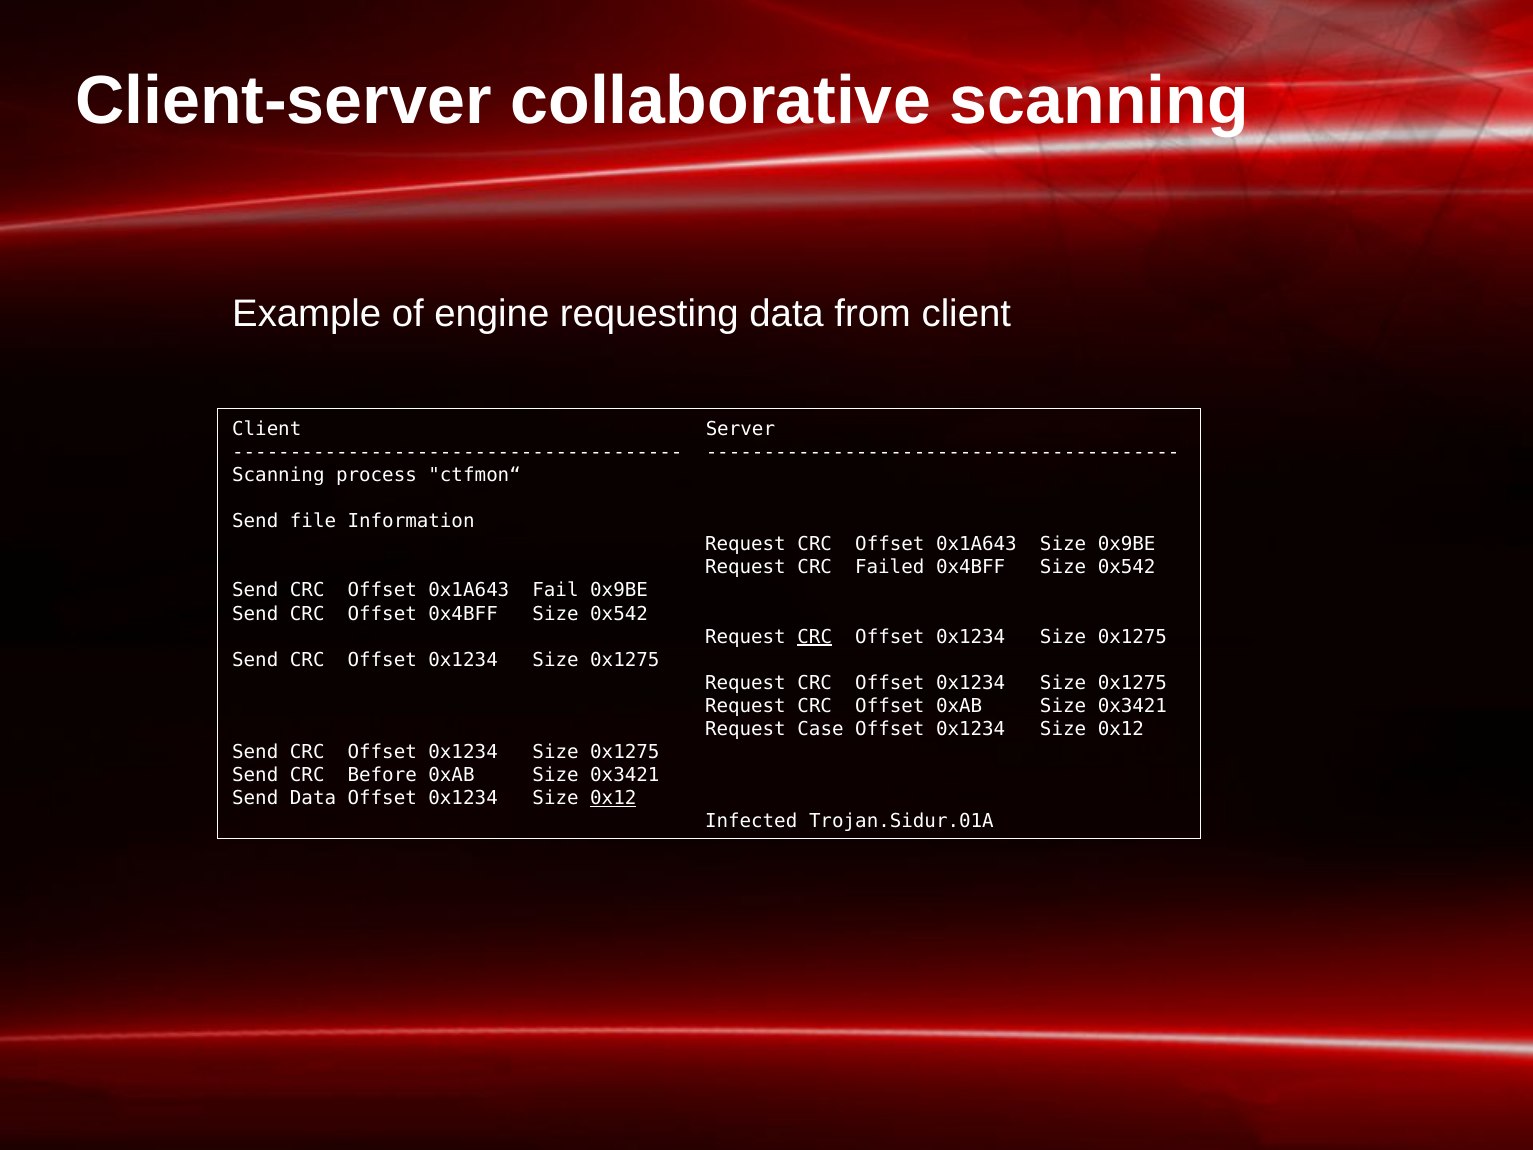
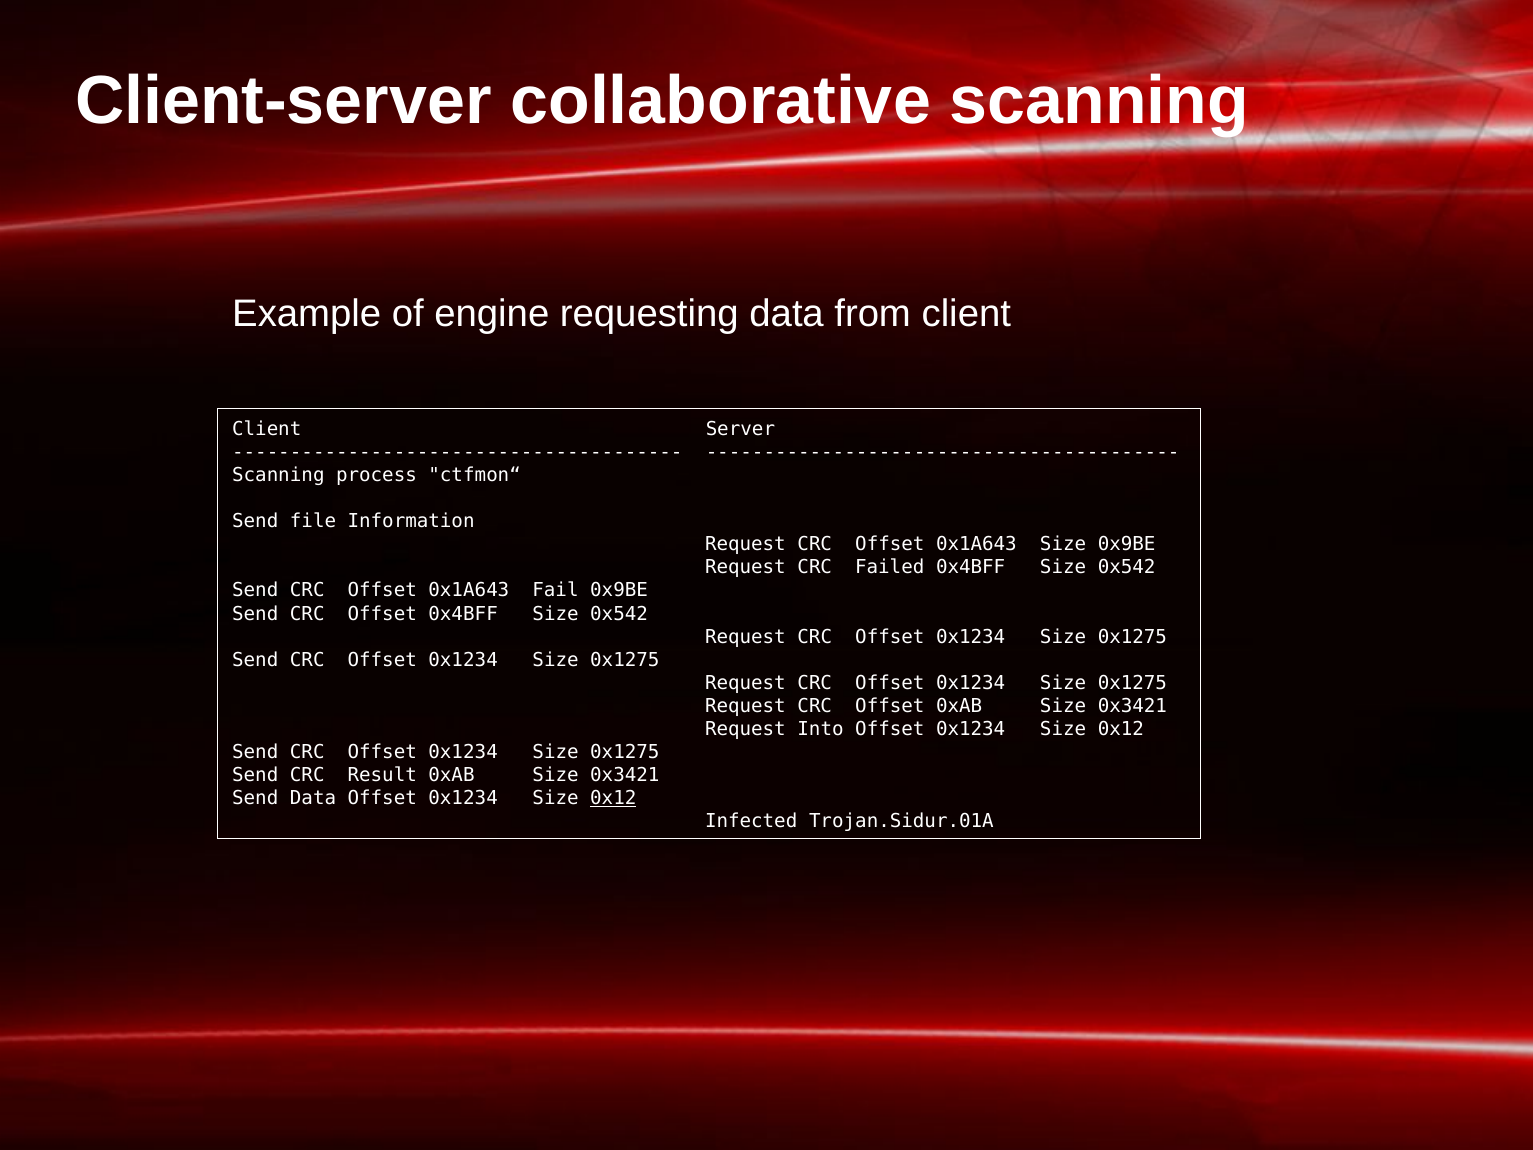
CRC underline: present -> none (815, 637)
Case: Case -> Into (821, 729)
Before: Before -> Result (382, 775)
